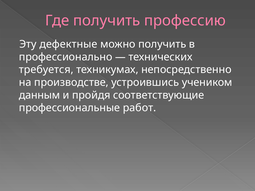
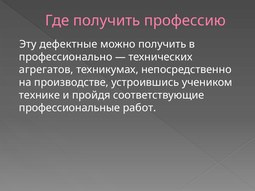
требуется: требуется -> агрегатов (46, 70)
данным: данным -> технике (39, 95)
